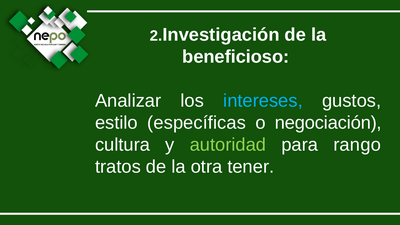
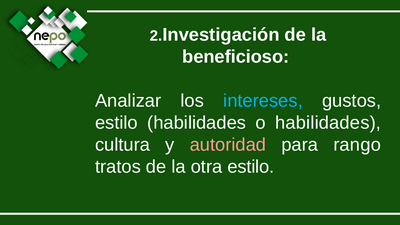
estilo específicas: específicas -> habilidades (197, 123)
o negociación: negociación -> habilidades (328, 123)
autoridad colour: light green -> pink (228, 145)
otra tener: tener -> estilo (251, 167)
